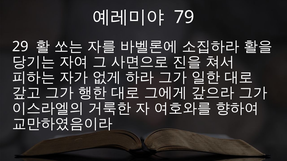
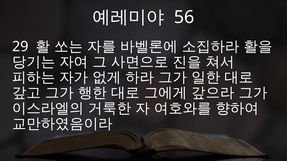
79: 79 -> 56 (184, 17)
